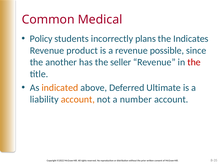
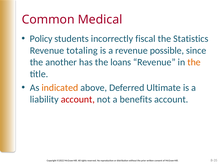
plans: plans -> fiscal (145, 39)
Indicates: Indicates -> Statistics (191, 39)
product: product -> totaling (82, 50)
seller: seller -> loans (121, 62)
the colour: red -> orange (194, 62)
account colour: orange -> red (78, 99)
number: number -> benefits (136, 99)
